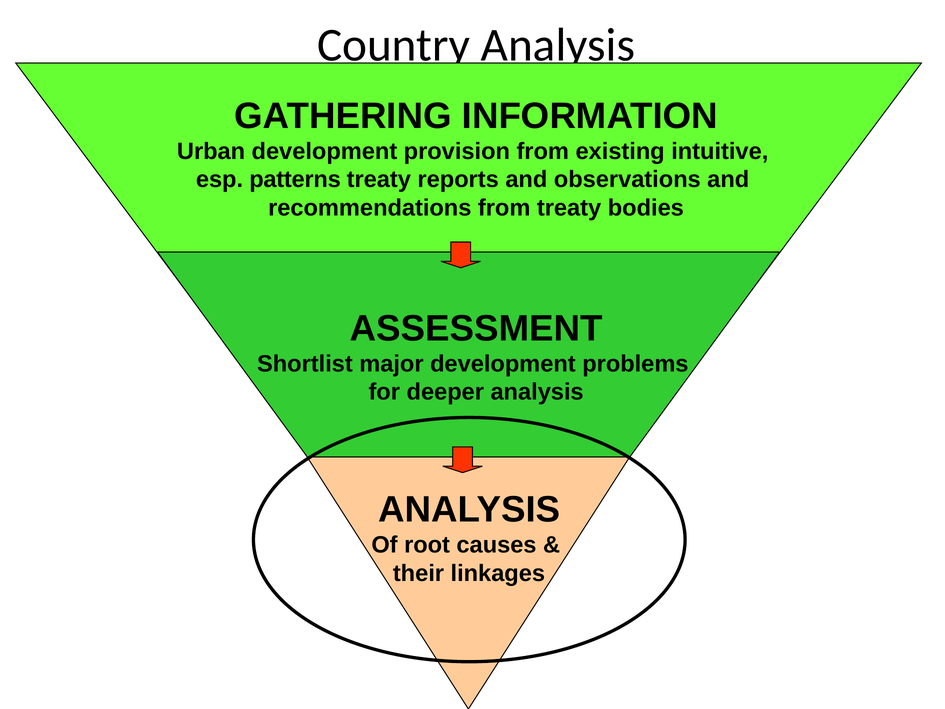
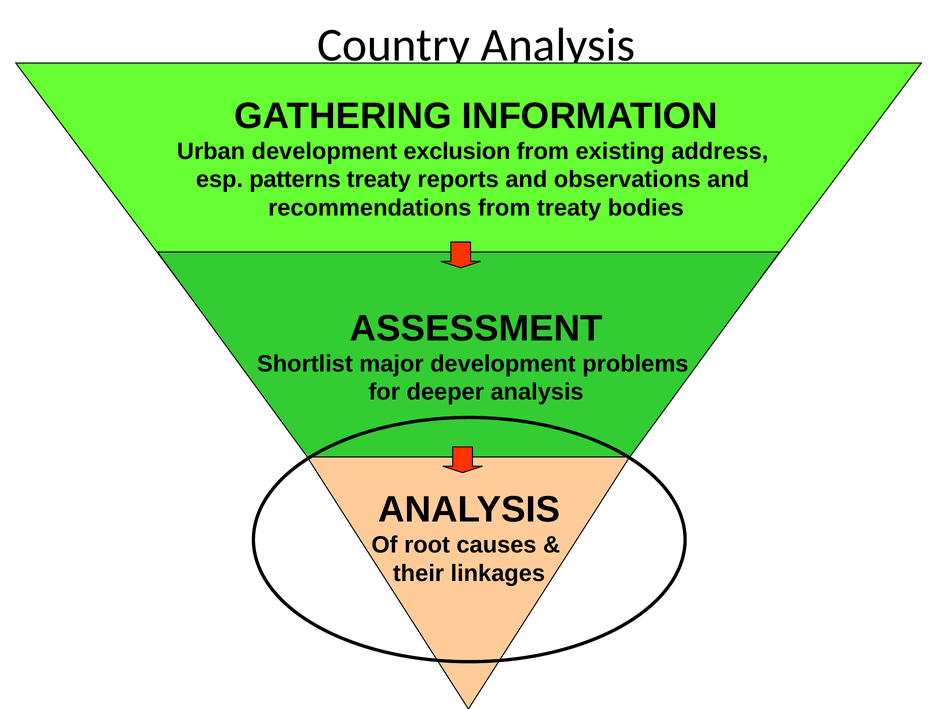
provision: provision -> exclusion (457, 151)
intuitive: intuitive -> address (720, 151)
